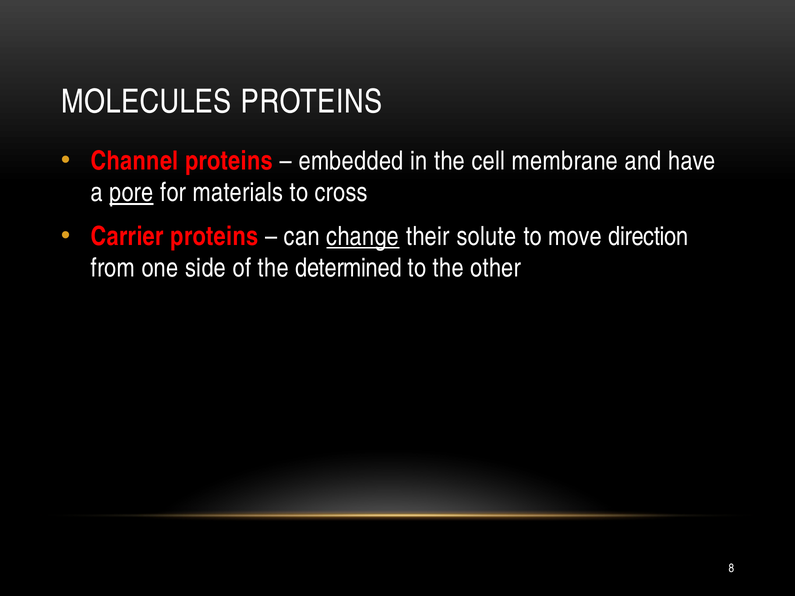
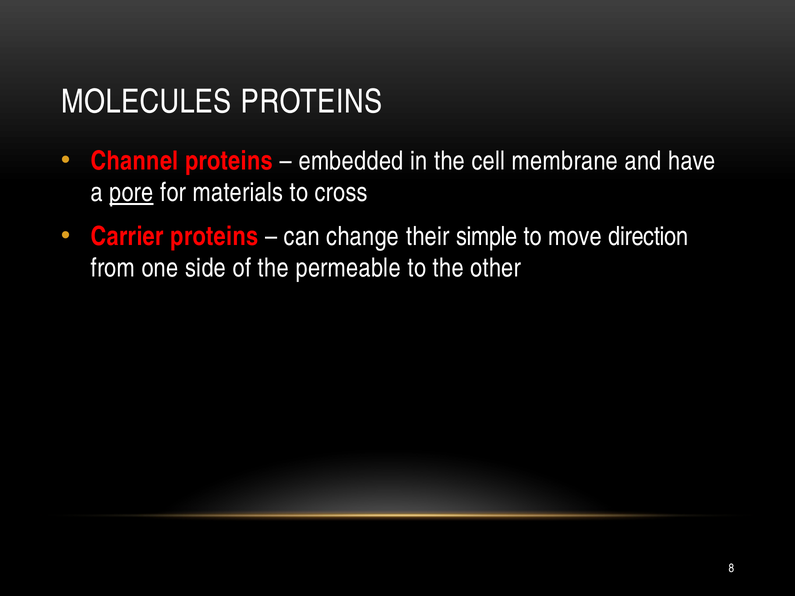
change underline: present -> none (363, 236)
solute: solute -> simple (487, 236)
determined: determined -> permeable (348, 268)
